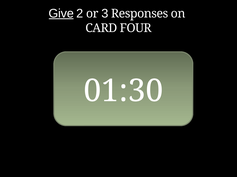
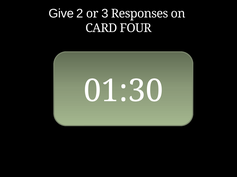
Give underline: present -> none (61, 13)
